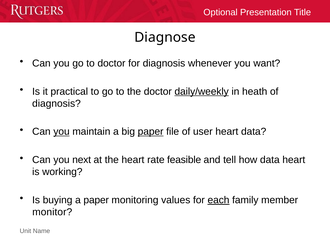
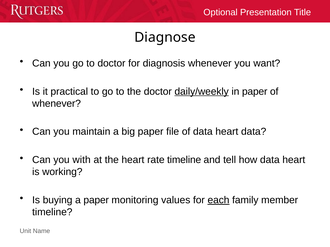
in heath: heath -> paper (255, 92)
diagnosis: diagnosis -> whenever (57, 104)
you underline: present -> none (61, 132)
paper underline: present -> none (151, 132)
of user: user -> data (203, 132)
next: next -> with (82, 160)
rate feasible: feasible -> timeline (184, 160)
monitor: monitor -> timeline (52, 213)
